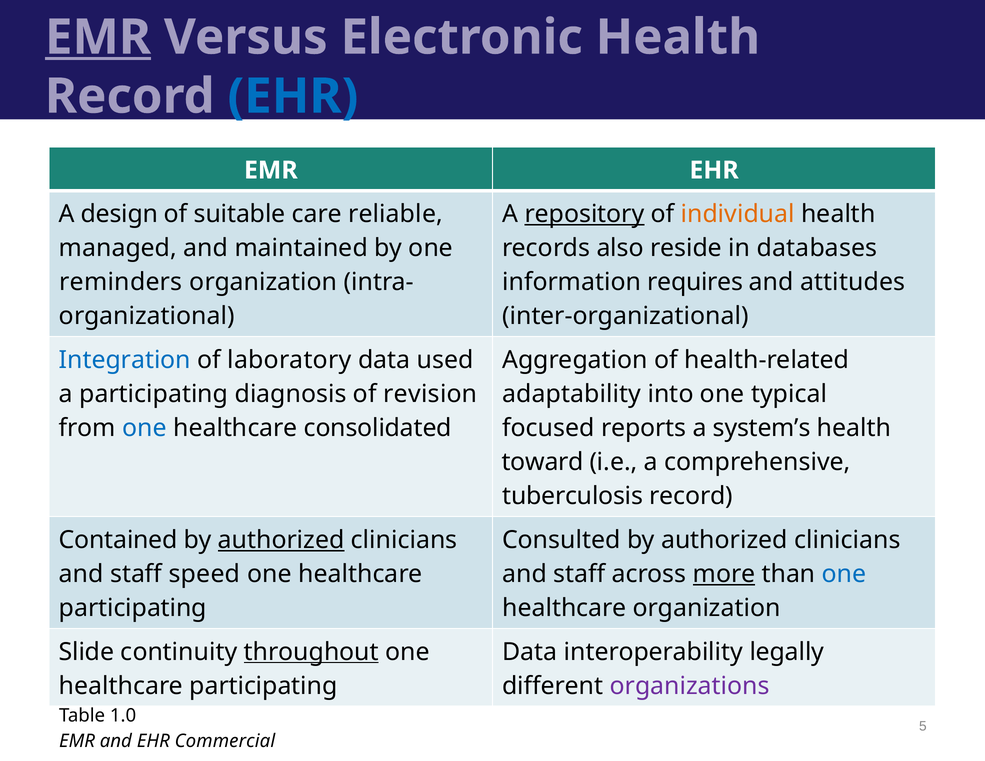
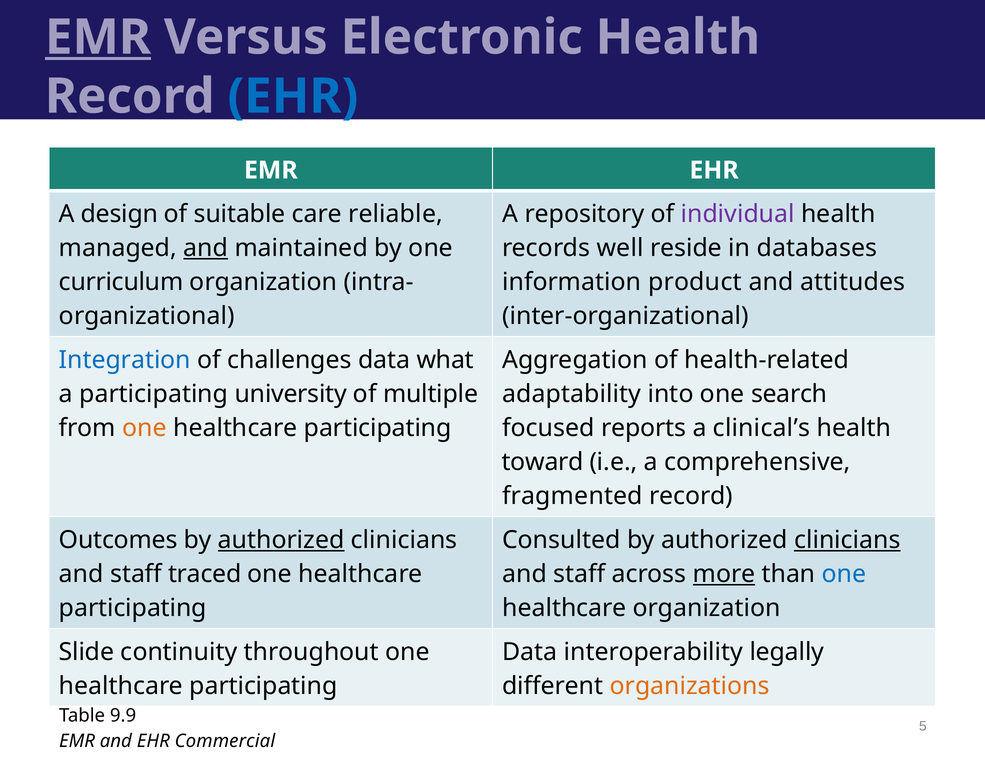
repository underline: present -> none (584, 214)
individual colour: orange -> purple (738, 214)
and underline: none -> present (206, 248)
also: also -> well (620, 248)
reminders: reminders -> curriculum (121, 282)
requires: requires -> product (695, 282)
laboratory: laboratory -> challenges (290, 360)
used: used -> what (445, 360)
diagnosis: diagnosis -> university (291, 394)
revision: revision -> multiple (431, 394)
typical: typical -> search (789, 394)
one colour: blue -> orange (144, 428)
consolidated: consolidated -> participating (378, 428)
system’s: system’s -> clinical’s (761, 428)
tuberculosis: tuberculosis -> fragmented (572, 496)
Contained: Contained -> Outcomes (118, 540)
clinicians underline: none -> present (847, 540)
speed: speed -> traced (205, 574)
throughout underline: present -> none (311, 652)
organizations colour: purple -> orange (690, 686)
1.0: 1.0 -> 9.9 (123, 716)
